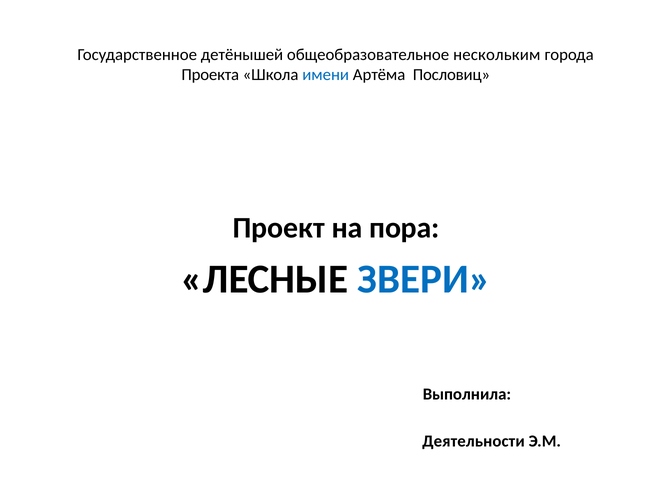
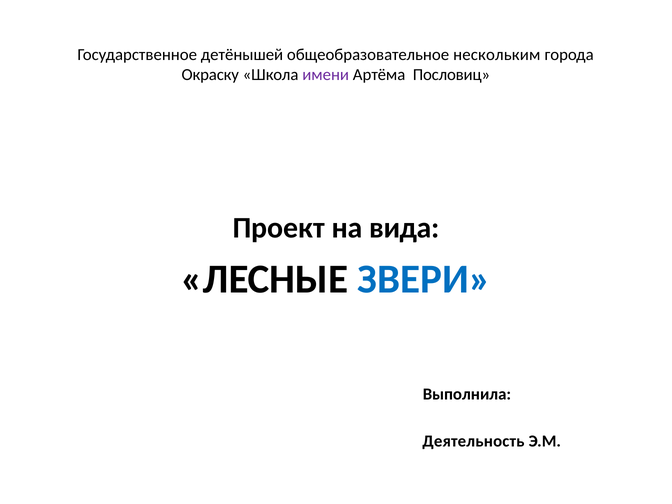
Проекта: Проекта -> Окраску (210, 75)
имени colour: blue -> purple (326, 75)
пора: пора -> вида (404, 228)
Деятельности: Деятельности -> Деятельность (473, 441)
